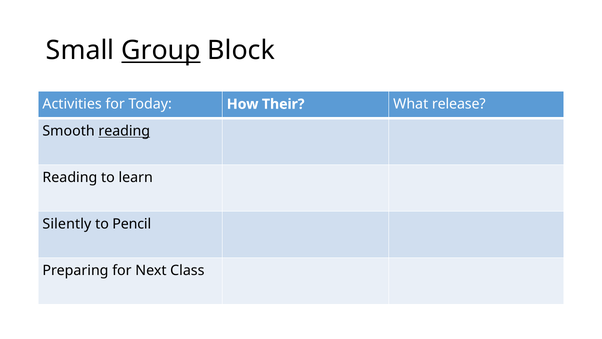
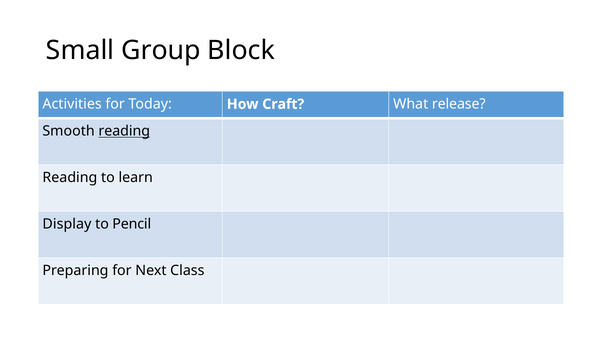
Group underline: present -> none (161, 51)
Their: Their -> Craft (283, 104)
Silently: Silently -> Display (67, 224)
